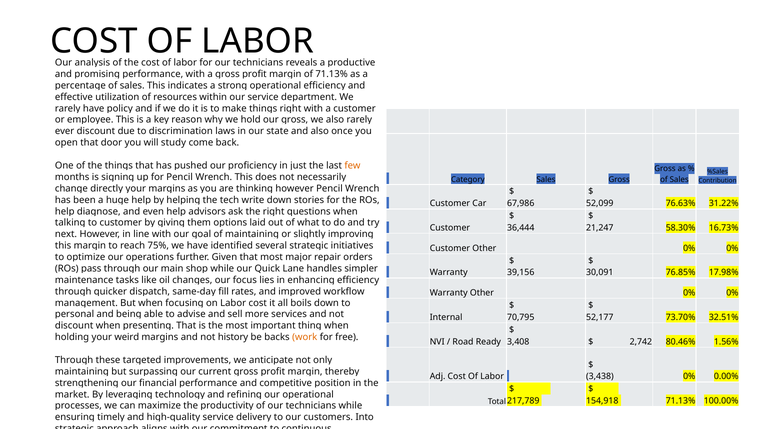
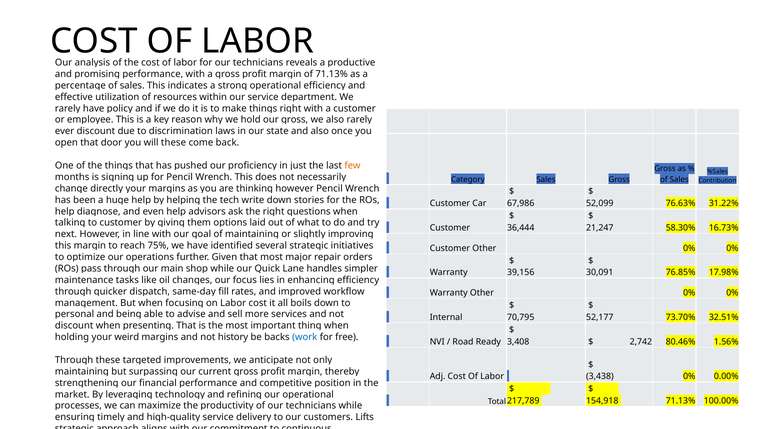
will study: study -> these (173, 143)
work colour: orange -> blue (305, 337)
Into: Into -> Lifts (365, 417)
